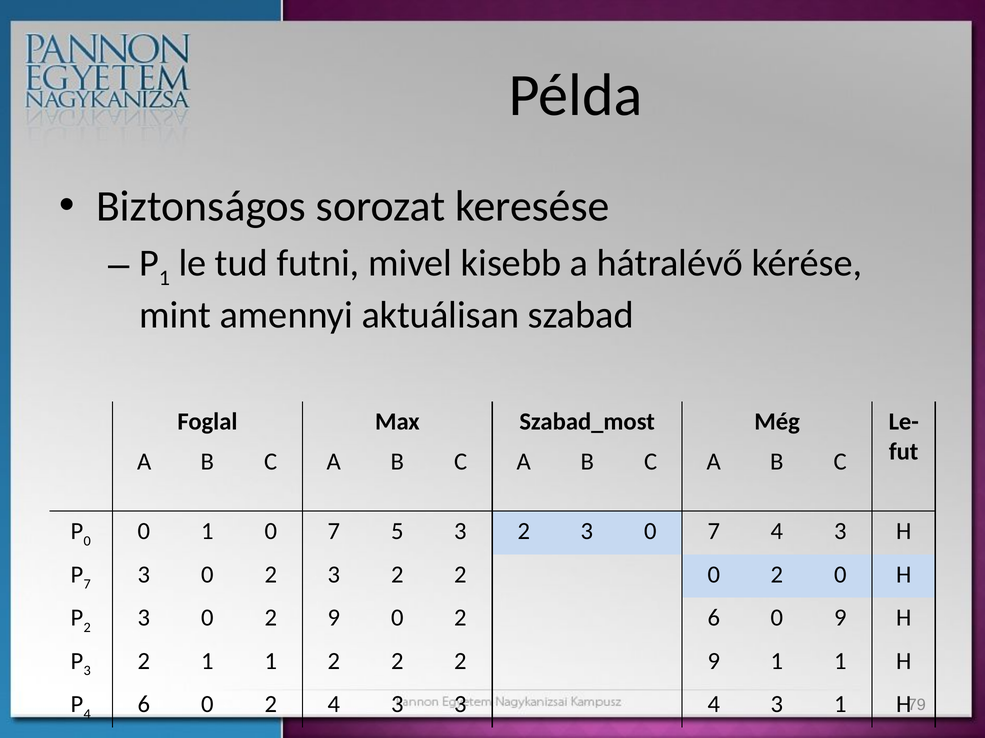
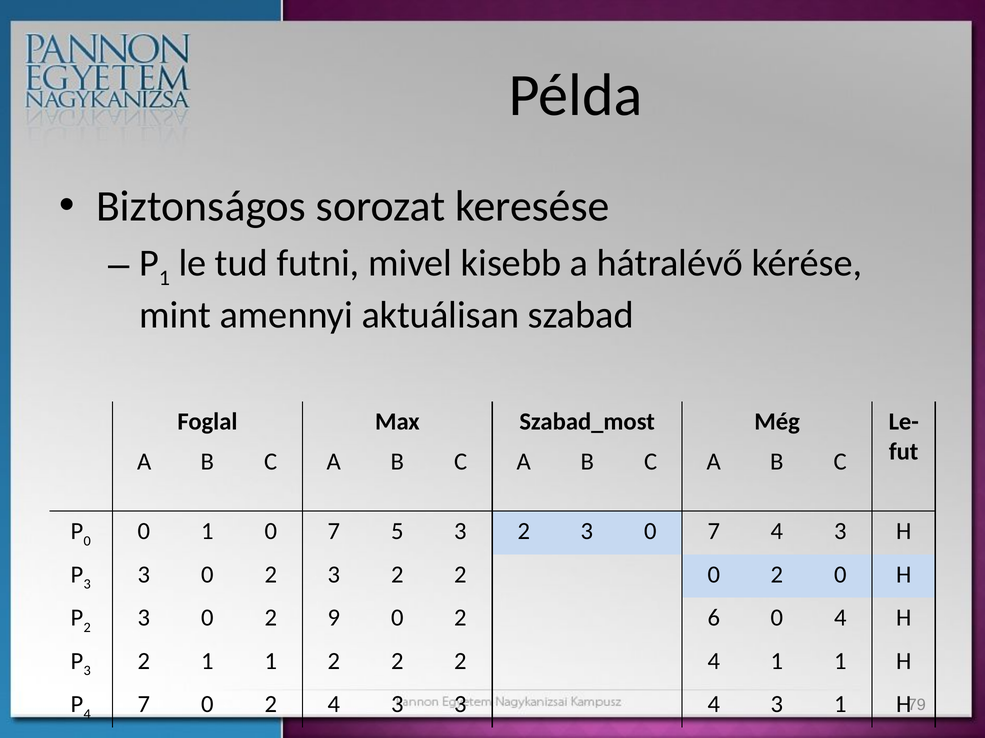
7: 7 -> 3 (87, 585)
0 9: 9 -> 4 (840, 618)
2 2 9: 9 -> 4 (714, 662)
4 6: 6 -> 7 (144, 705)
